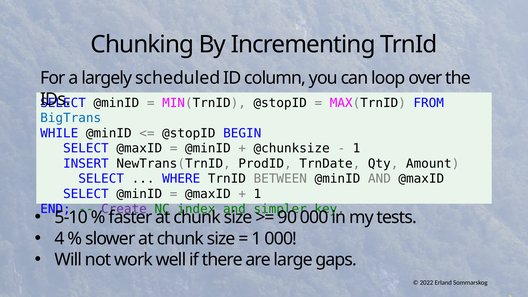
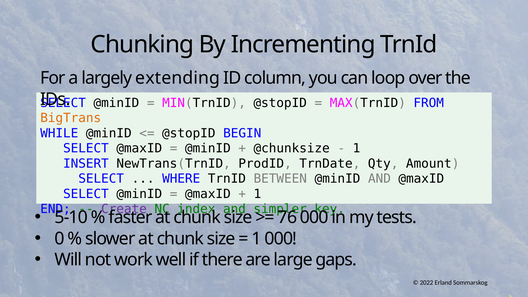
scheduled: scheduled -> extending (178, 78)
BigTrans colour: blue -> orange (71, 118)
90: 90 -> 76 (287, 217)
4: 4 -> 0 (60, 239)
